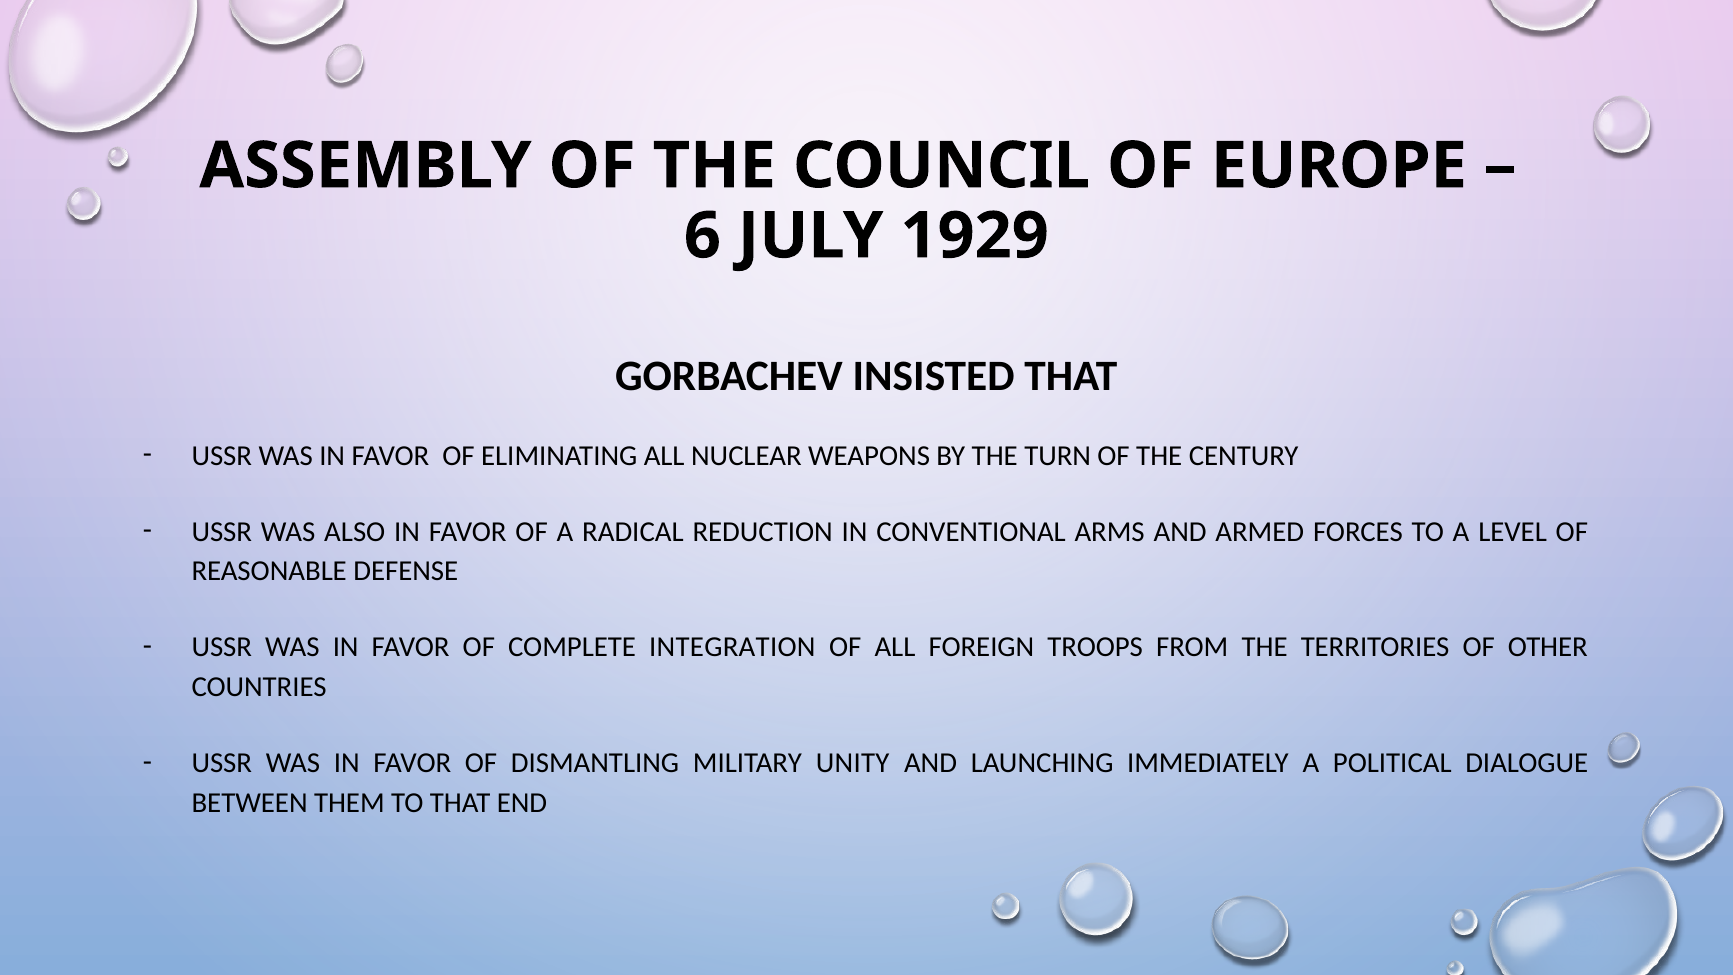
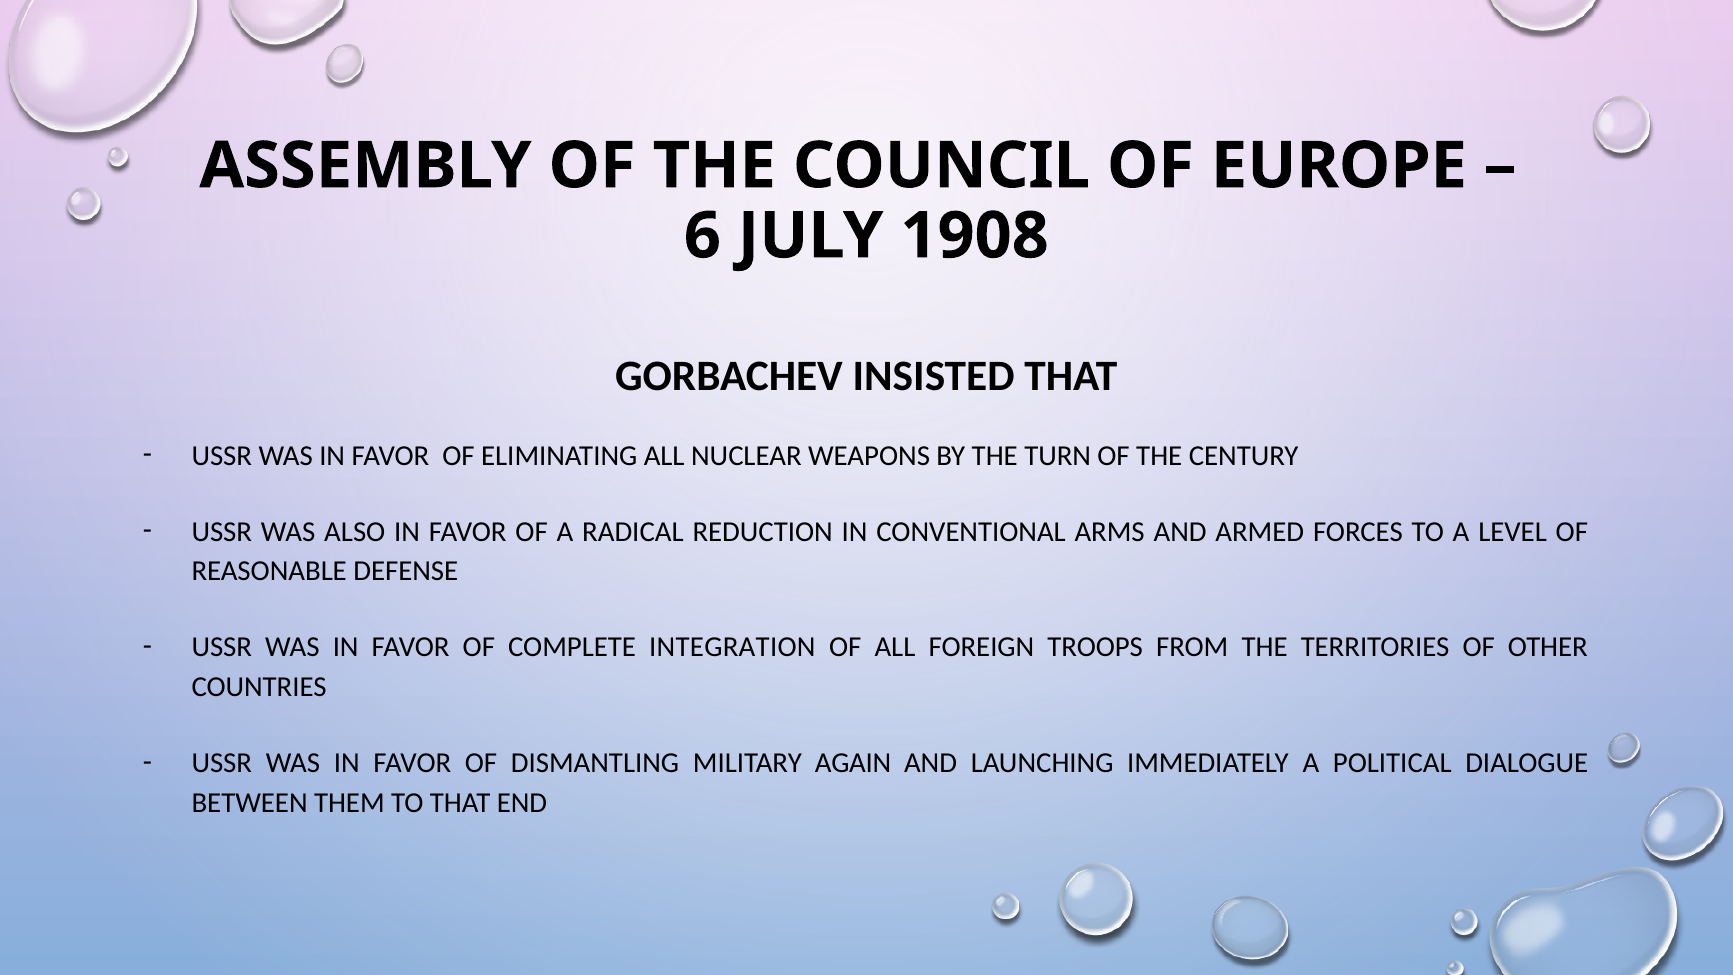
1929: 1929 -> 1908 (975, 236)
UNITY: UNITY -> AGAIN (853, 763)
